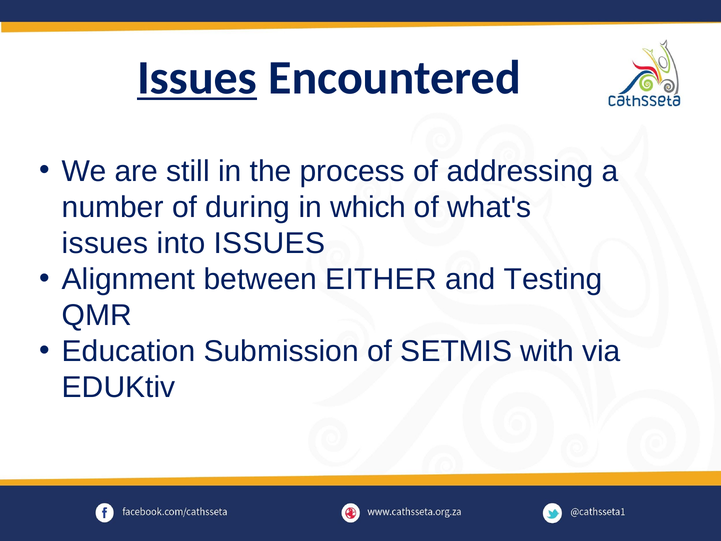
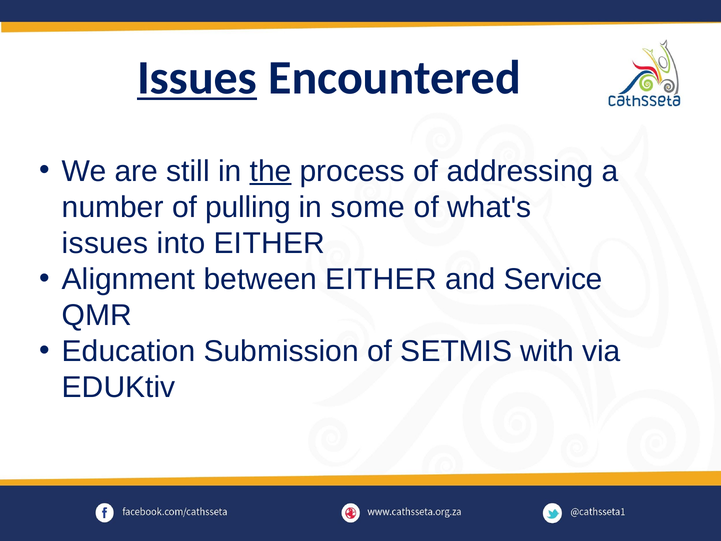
the underline: none -> present (271, 171)
during: during -> pulling (248, 207)
which: which -> some (368, 207)
into ISSUES: ISSUES -> EITHER (269, 243)
Testing: Testing -> Service (553, 279)
